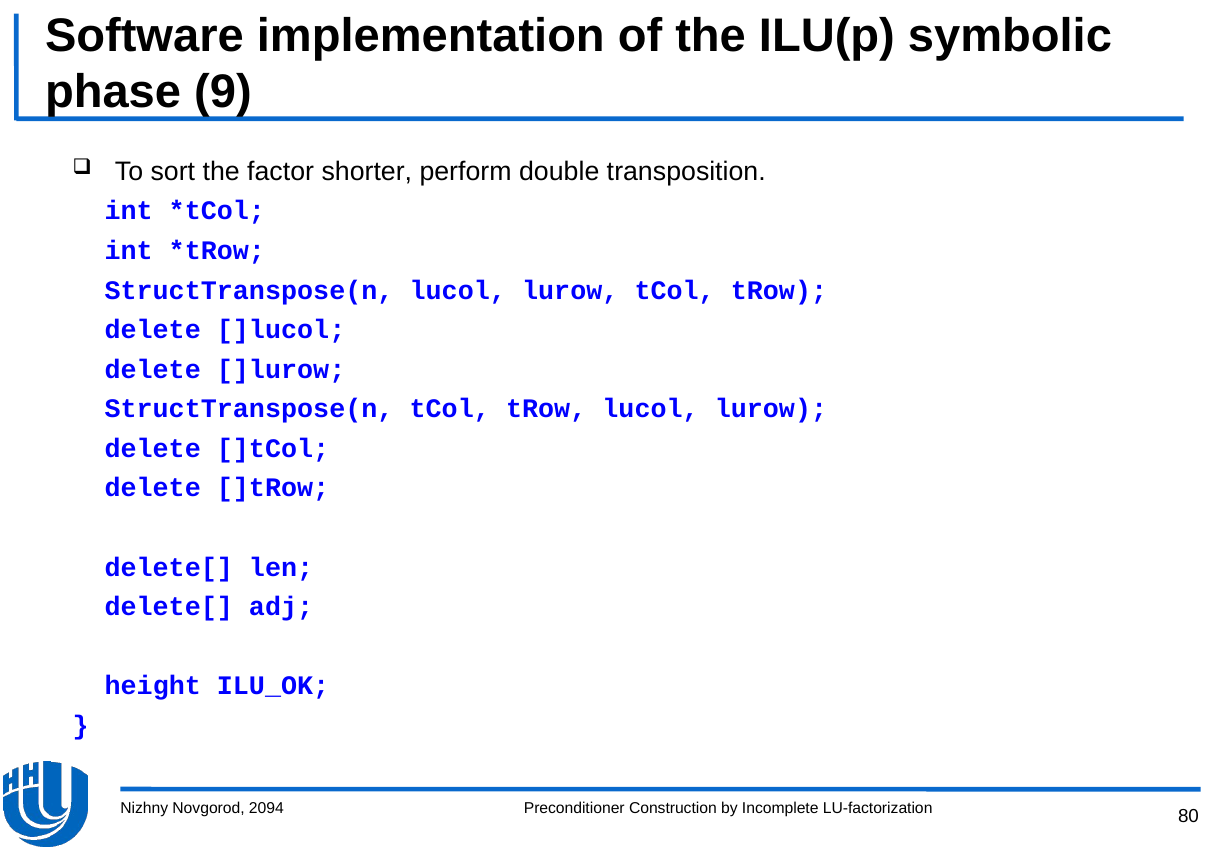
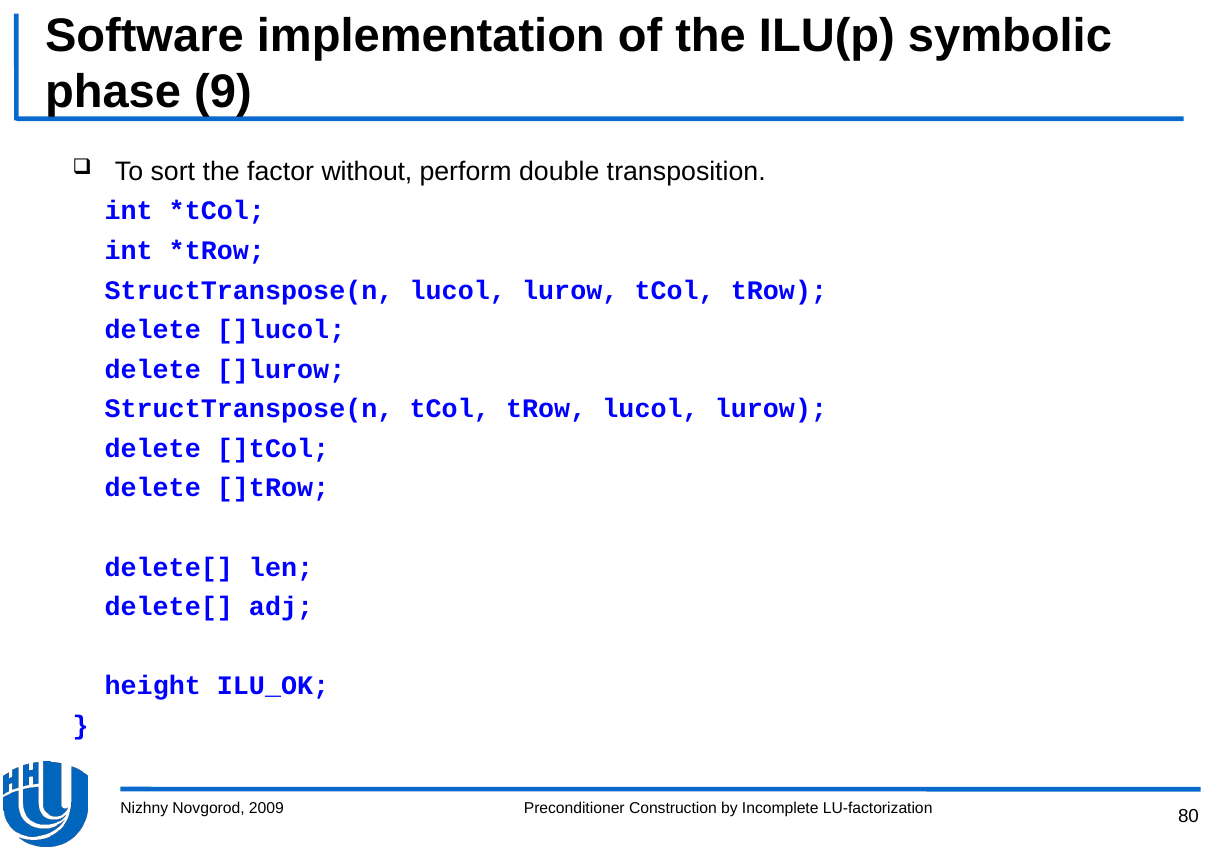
shorter: shorter -> without (367, 172)
2094: 2094 -> 2009 (266, 809)
